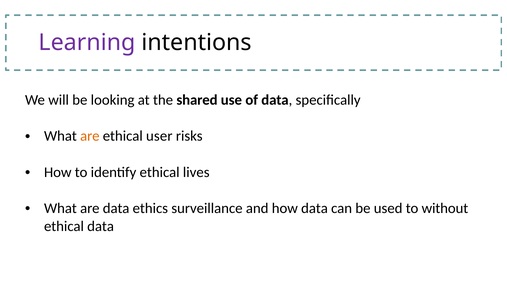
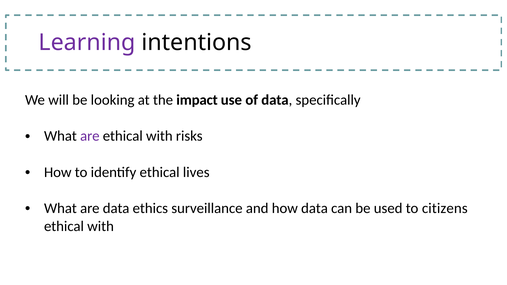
shared: shared -> impact (197, 100)
are colour: orange -> purple (90, 136)
user: user -> with (159, 136)
without: without -> citizens (445, 208)
data: data -> with (101, 227)
